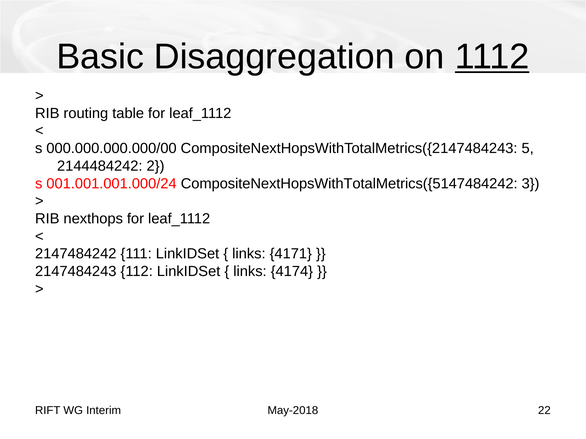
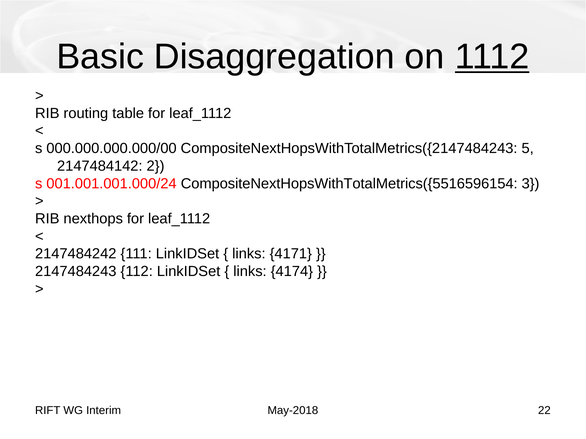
2144484242: 2144484242 -> 2147484142 (100, 166)
CompositeNextHopsWithTotalMetrics({5147484242: CompositeNextHopsWithTotalMetrics({5147484242 -> CompositeNextHopsWithTotalMetrics({5516596154 (349, 184)
